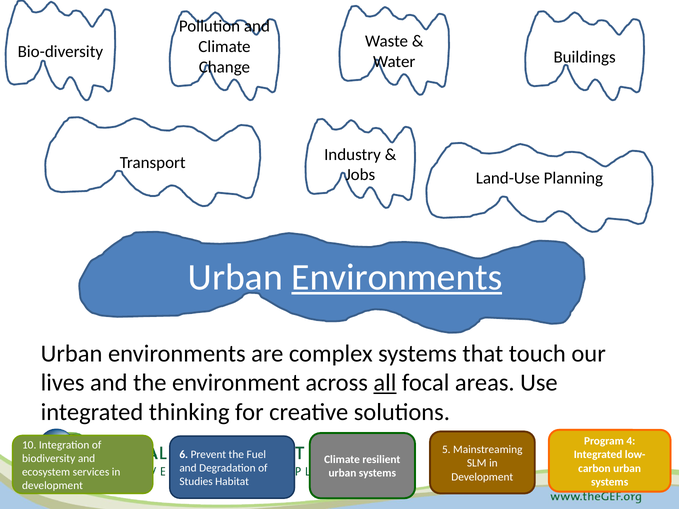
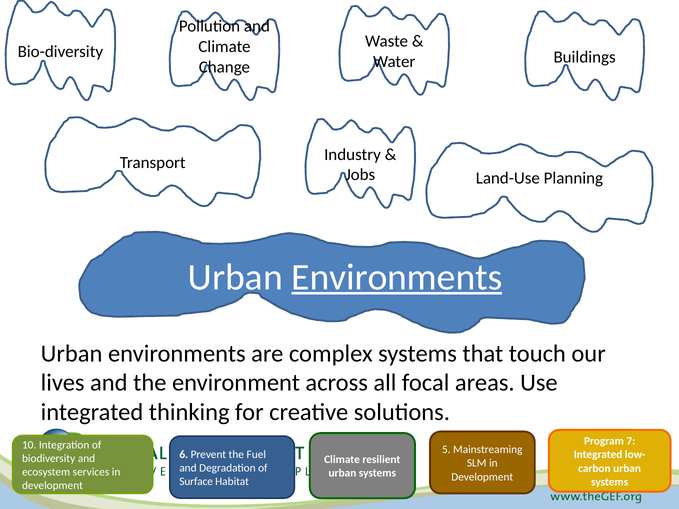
all underline: present -> none (385, 383)
4: 4 -> 7 (631, 441)
Studies: Studies -> Surface (196, 482)
